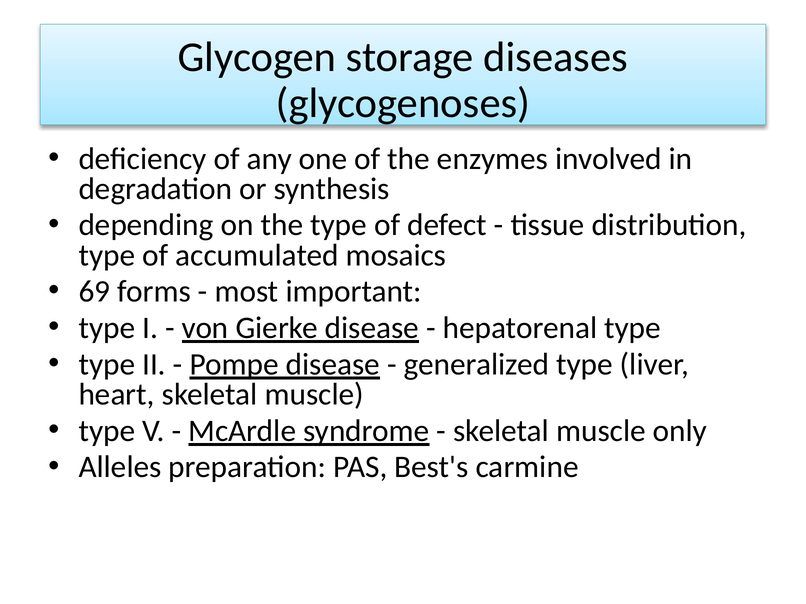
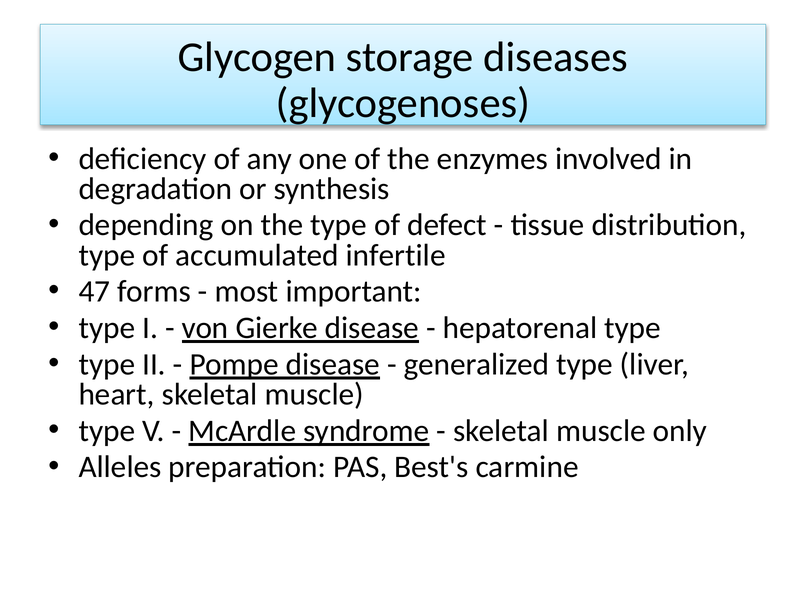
mosaics: mosaics -> infertile (396, 255)
69: 69 -> 47 (94, 292)
